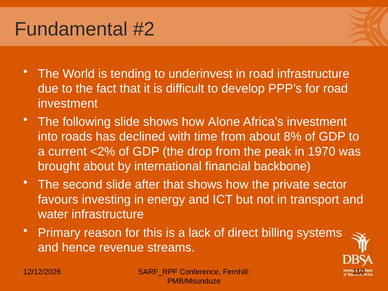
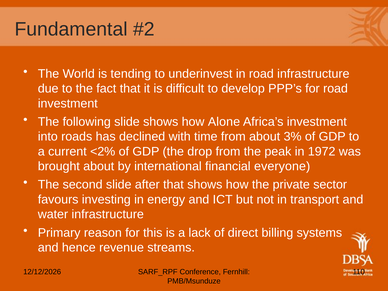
8%: 8% -> 3% (293, 137)
1970: 1970 -> 1972 (322, 151)
backbone: backbone -> everyone (282, 166)
